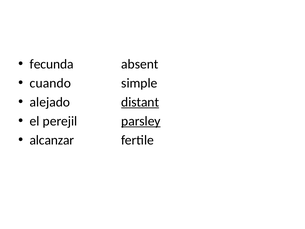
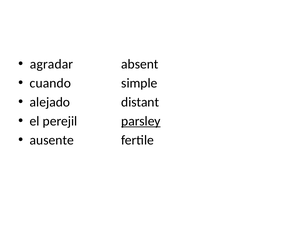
fecunda: fecunda -> agradar (52, 64)
distant underline: present -> none (140, 102)
alcanzar: alcanzar -> ausente (52, 140)
